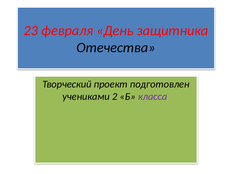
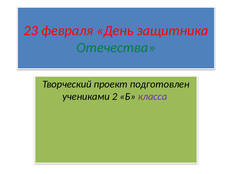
Отечества colour: black -> green (116, 48)
